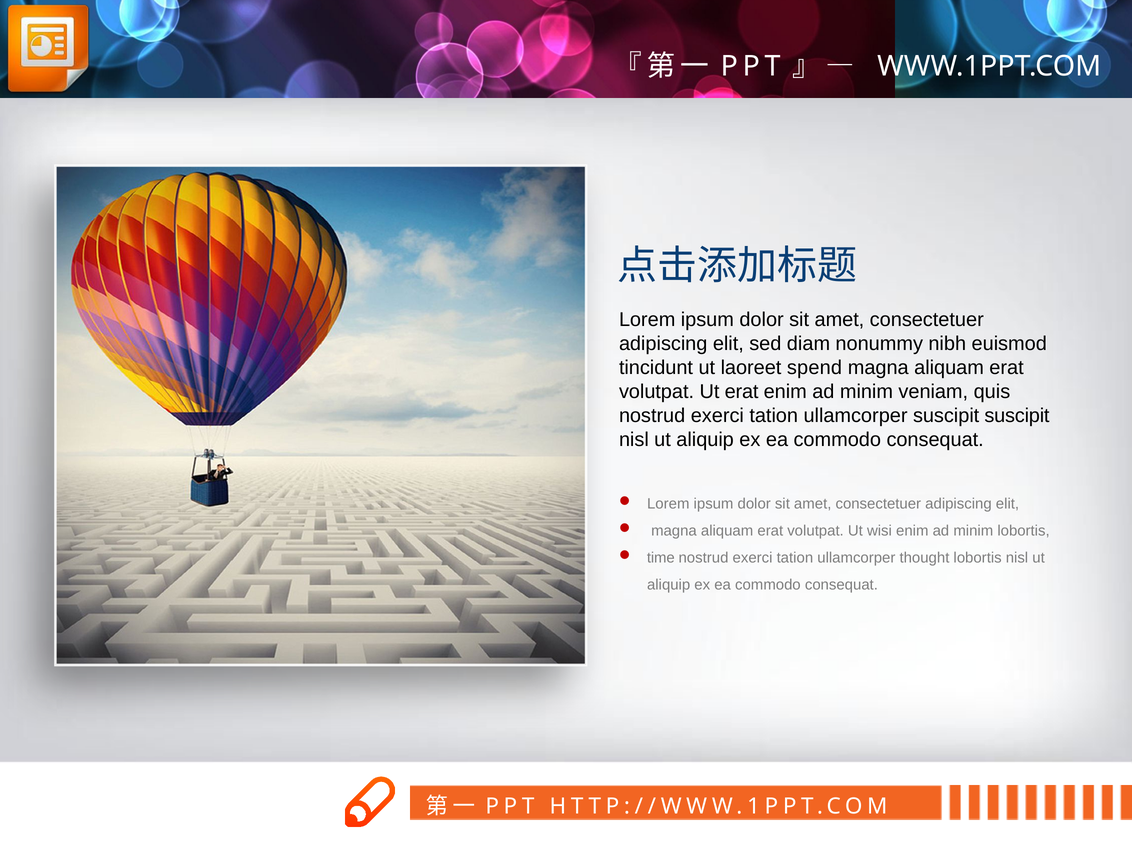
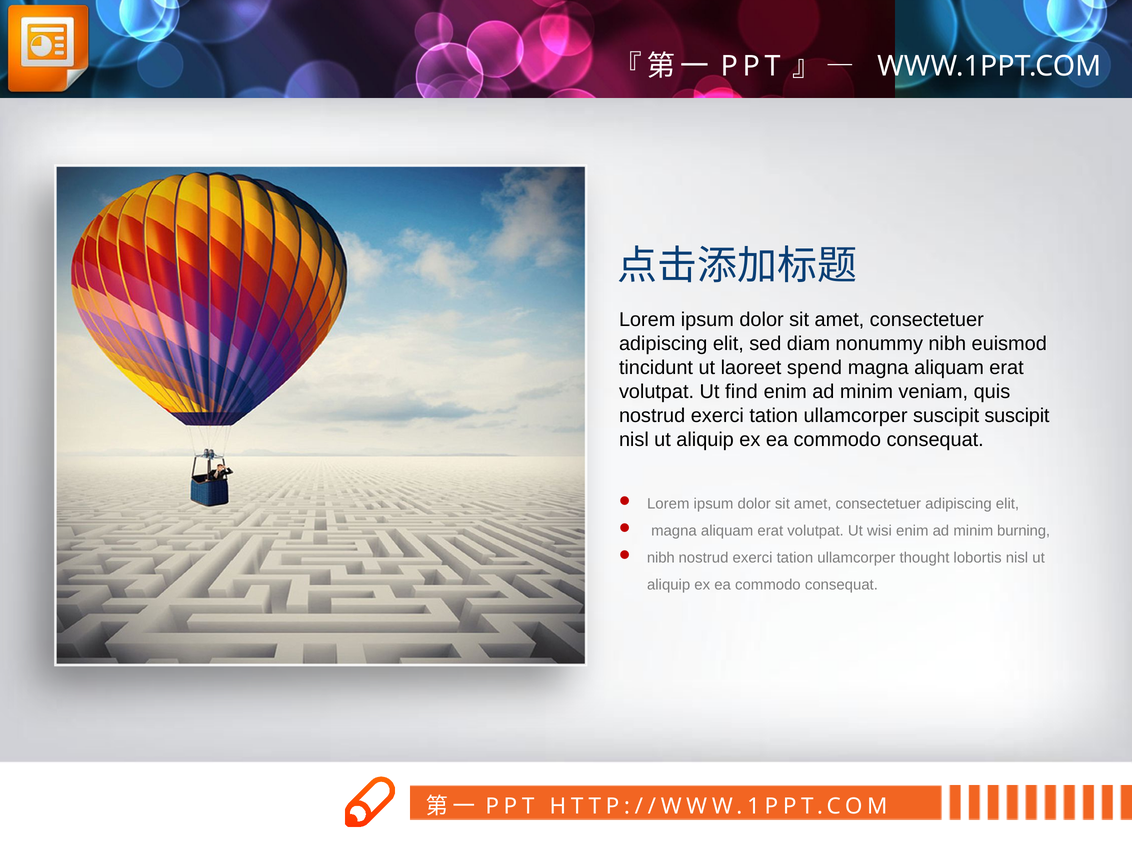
Ut erat: erat -> find (741, 392)
minim lobortis: lobortis -> burning (1024, 531)
time: time -> nibh (661, 558)
